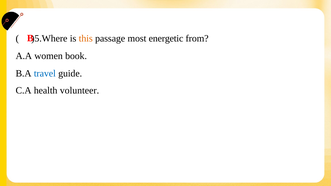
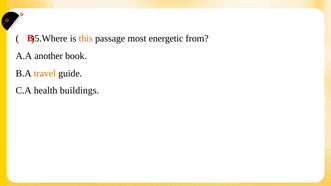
women: women -> another (49, 56)
travel colour: blue -> orange (45, 74)
volunteer: volunteer -> buildings (79, 91)
